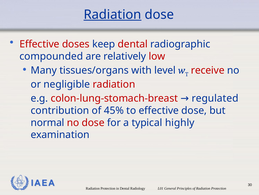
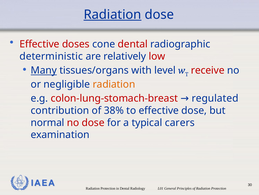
keep: keep -> cone (104, 44)
compounded: compounded -> deterministic (51, 56)
Many underline: none -> present (44, 70)
radiation colour: red -> orange (114, 84)
45%: 45% -> 38% (114, 110)
highly: highly -> carers (180, 122)
